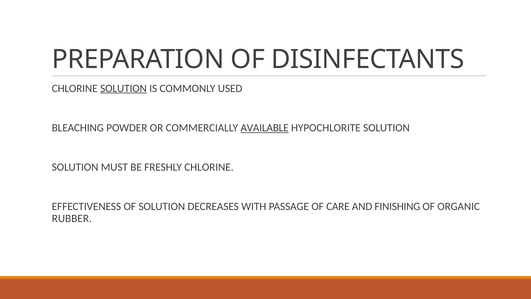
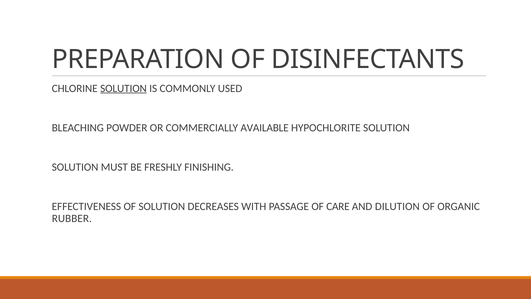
AVAILABLE underline: present -> none (265, 128)
FRESHLY CHLORINE: CHLORINE -> FINISHING (209, 167)
FINISHING: FINISHING -> DILUTION (397, 206)
